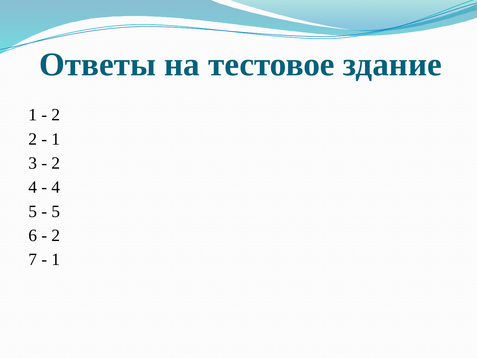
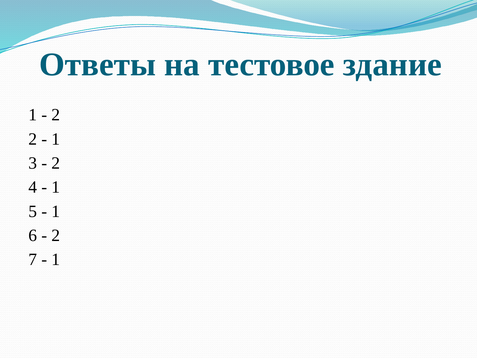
4: 4 -> 1 (56, 187)
5: 5 -> 1 (56, 211)
